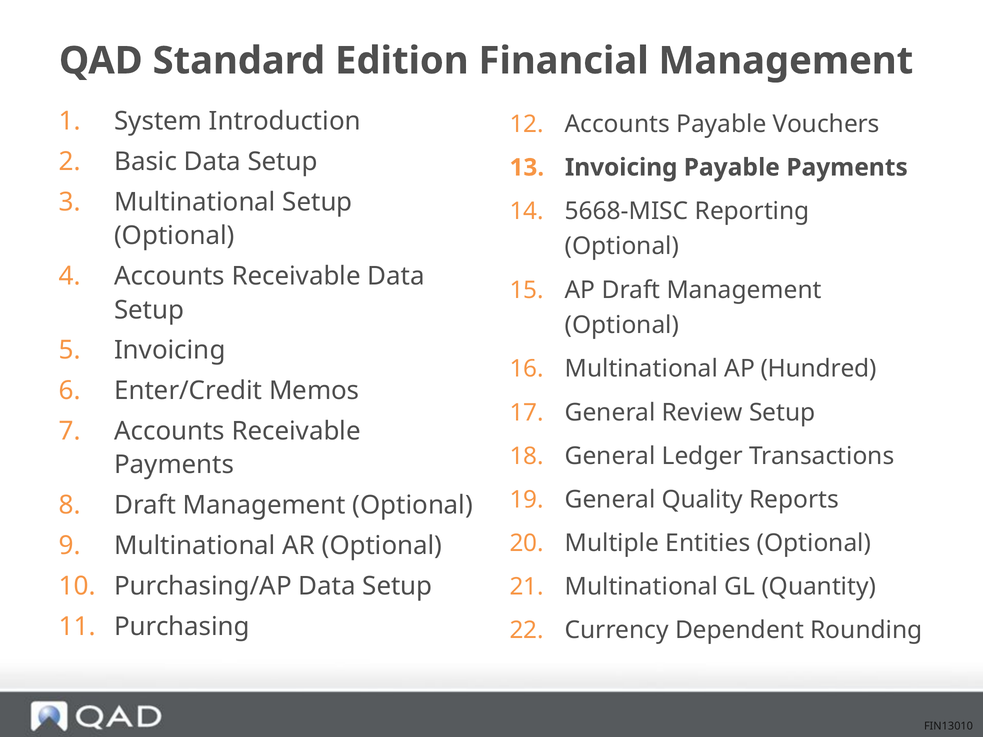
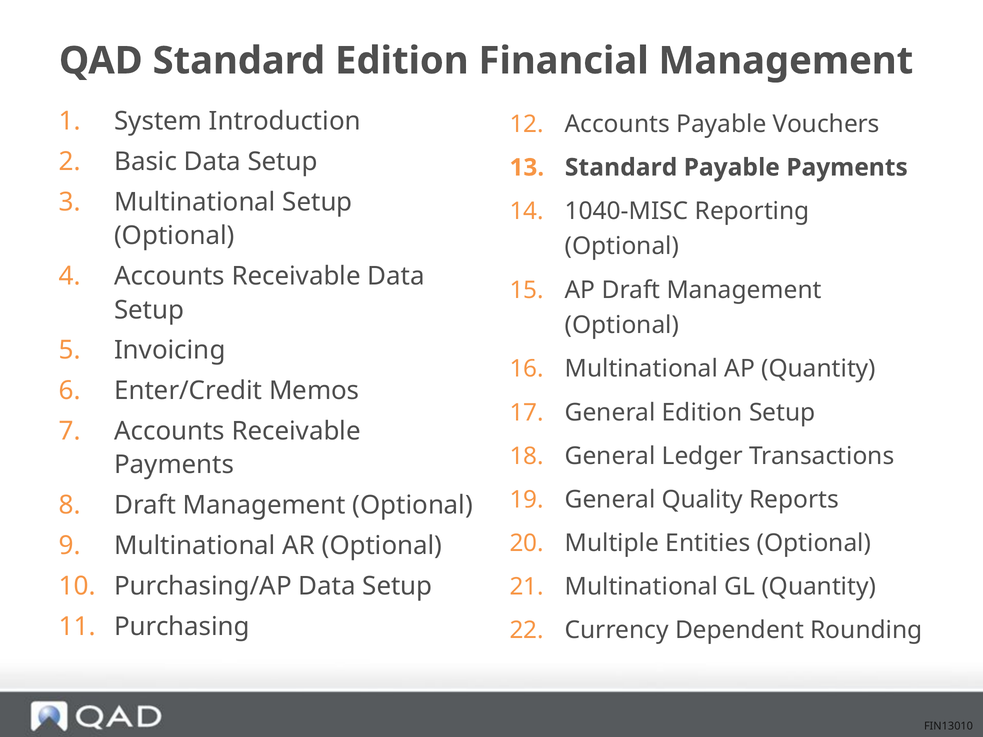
Invoicing: Invoicing -> Standard (621, 168)
5668-MISC: 5668-MISC -> 1040-MISC (627, 211)
AP Hundred: Hundred -> Quantity (819, 369)
General Review: Review -> Edition (702, 413)
